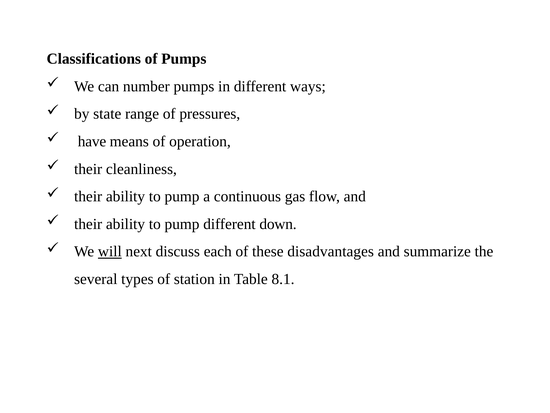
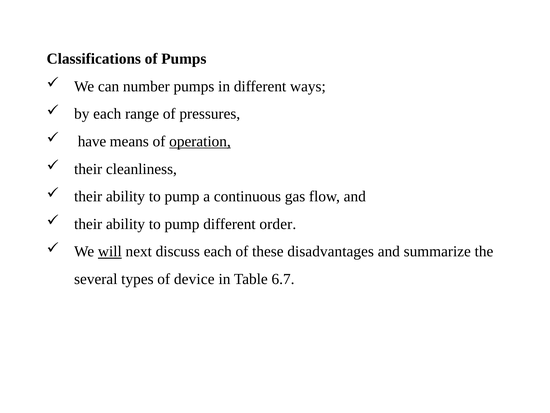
by state: state -> each (107, 114)
operation underline: none -> present (200, 141)
down: down -> order (278, 224)
station: station -> device (194, 279)
8.1: 8.1 -> 6.7 (283, 279)
